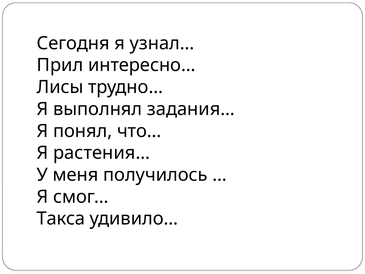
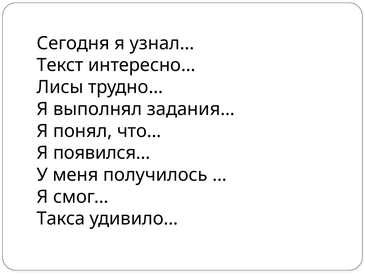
Прил: Прил -> Текст (60, 65)
растения…: растения… -> появился… (102, 153)
